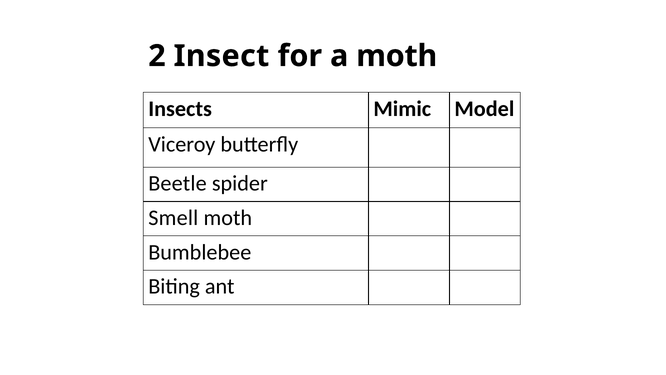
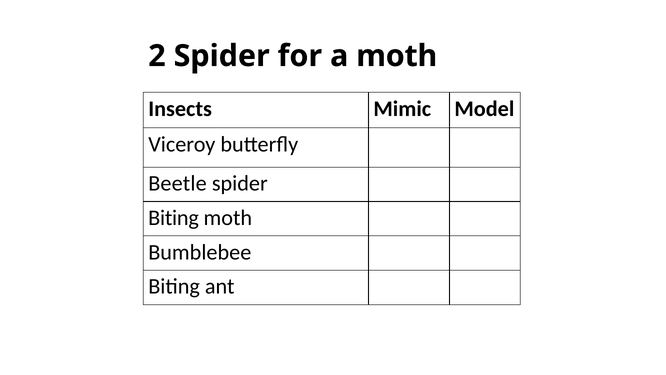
2 Insect: Insect -> Spider (222, 56)
Smell: Smell -> Biting (174, 218)
